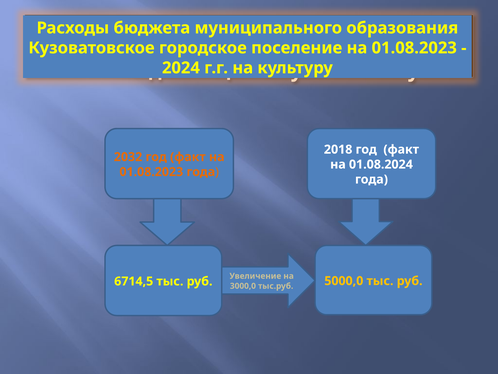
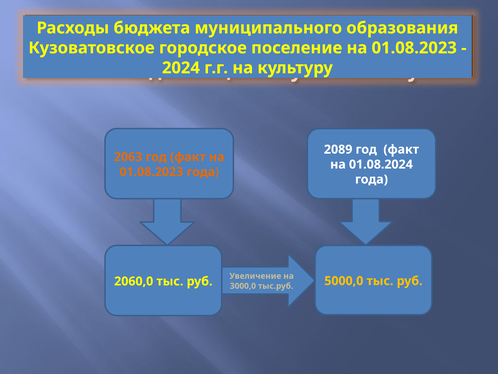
2018: 2018 -> 2089 (338, 149)
2032: 2032 -> 2063 (128, 157)
6714,5: 6714,5 -> 2060,0 (134, 281)
